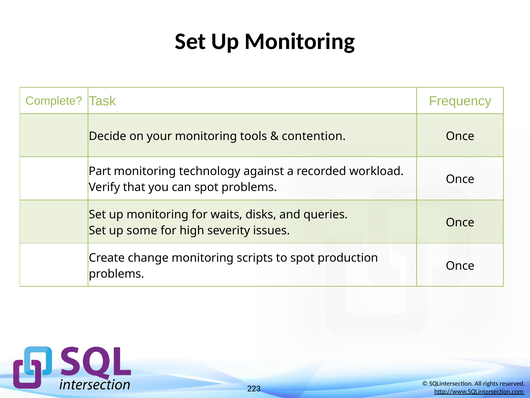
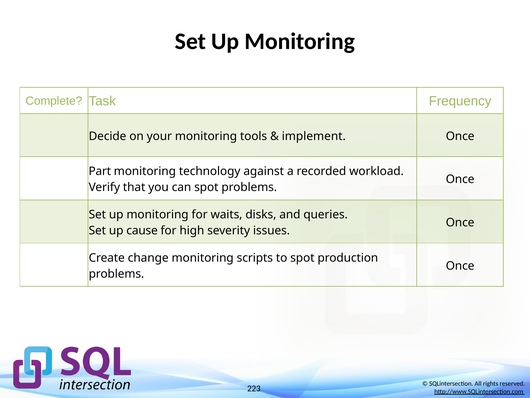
contention: contention -> implement (314, 136)
some: some -> cause (142, 230)
